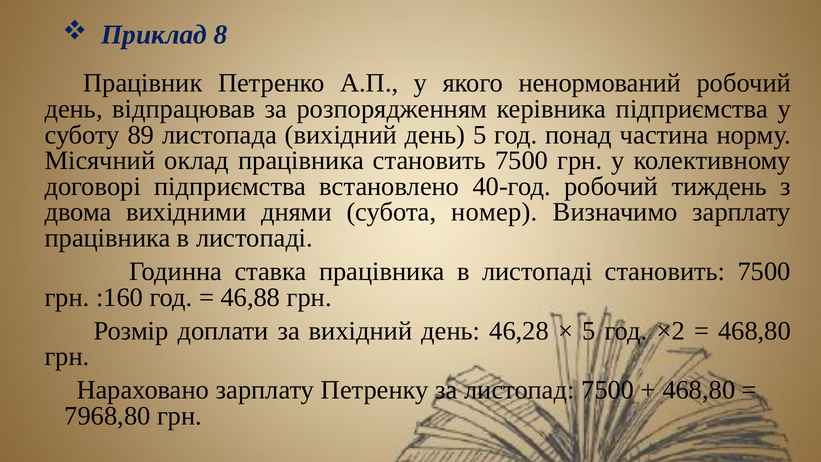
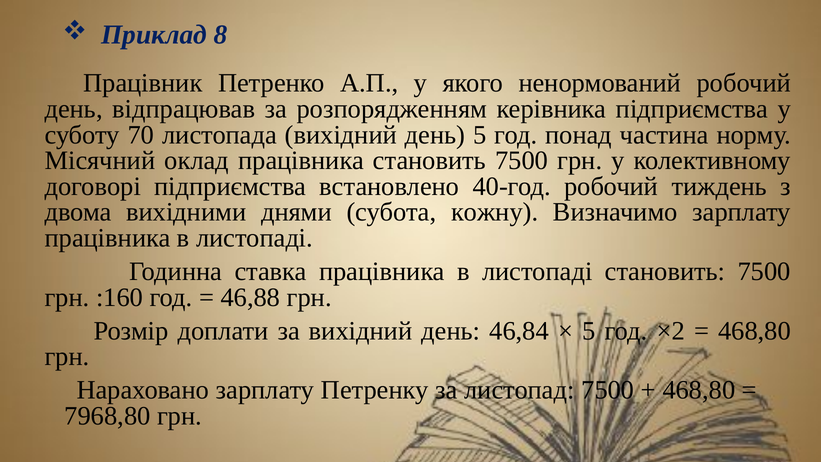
89: 89 -> 70 (141, 135)
номер: номер -> кожну (495, 212)
46,28: 46,28 -> 46,84 (519, 331)
